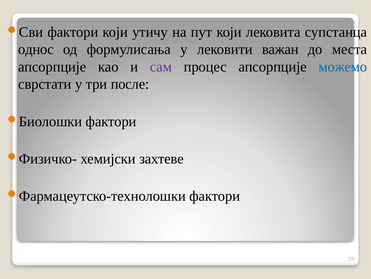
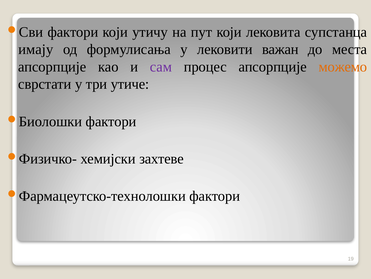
однос: однос -> имају (36, 49)
можемо colour: blue -> orange (343, 67)
после: после -> утиче (130, 84)
